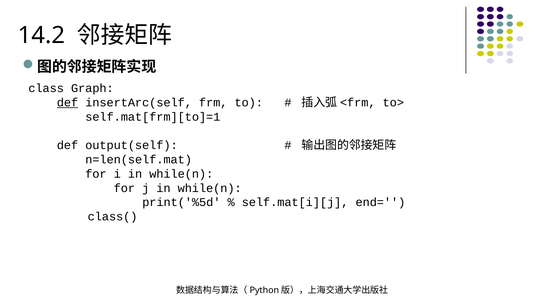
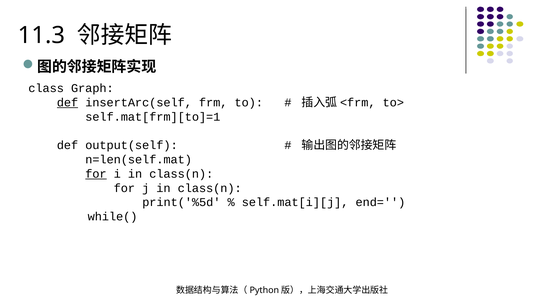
14.2: 14.2 -> 11.3 (41, 35)
for underline: none -> present (96, 174)
i in while(n: while(n -> class(n (181, 174)
j in while(n: while(n -> class(n (210, 188)
class(: class( -> while( (113, 217)
